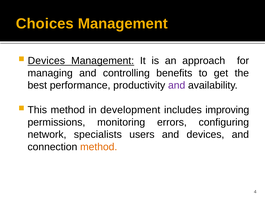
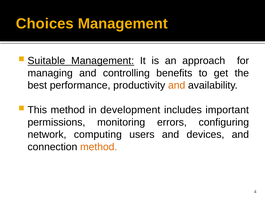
Devices: Devices -> Suitable (46, 61)
and colour: purple -> orange (177, 86)
improving: improving -> important (227, 110)
specialists: specialists -> computing (98, 135)
